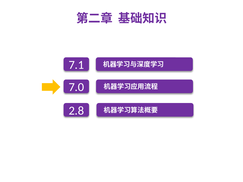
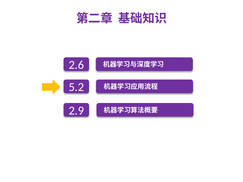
7.1: 7.1 -> 2.6 (76, 65)
7.0: 7.0 -> 5.2 (76, 87)
2.8: 2.8 -> 2.9 (76, 111)
